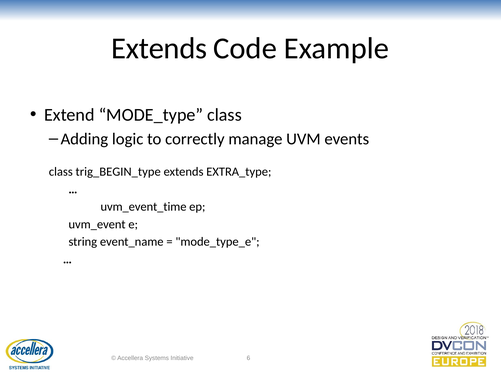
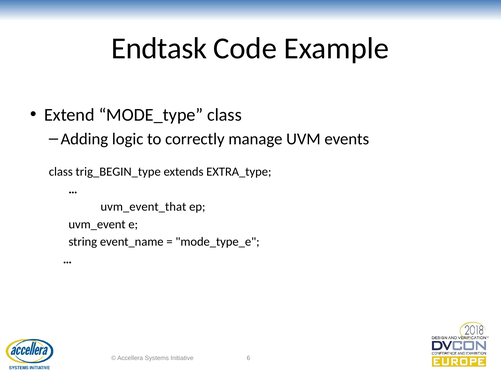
Extends: Extends -> Endtask (159, 48)
uvm_event_time: uvm_event_time -> uvm_event_that (143, 207)
